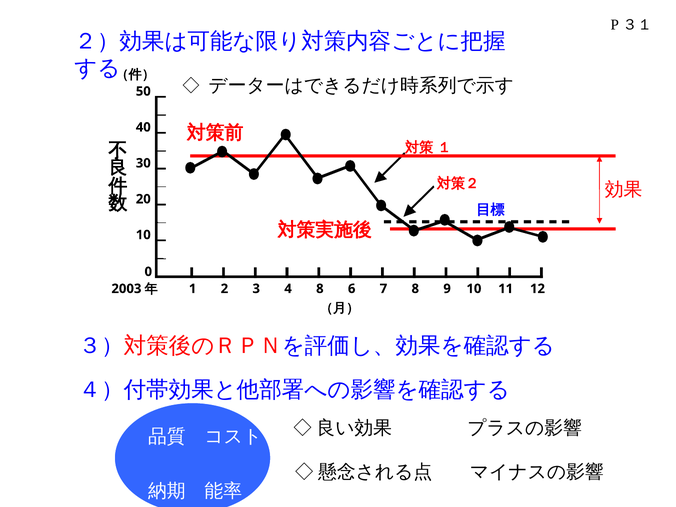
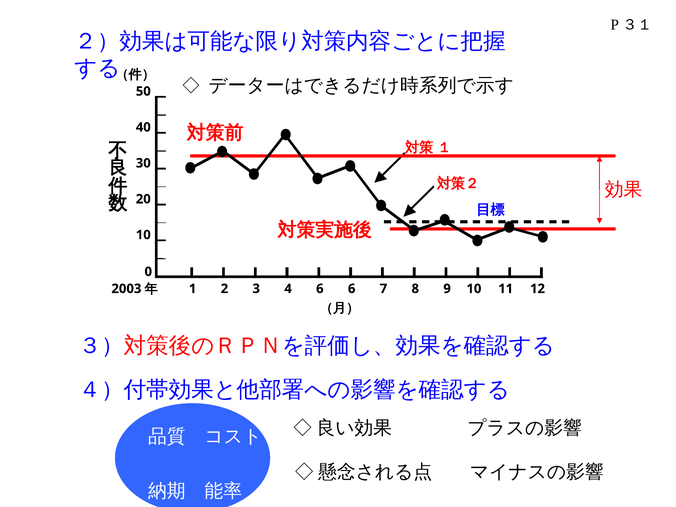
4 8: 8 -> 6 (320, 289)
